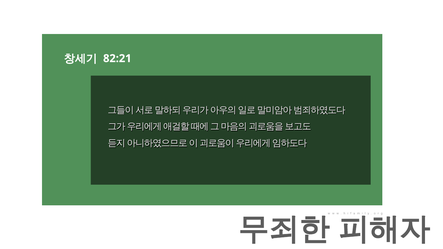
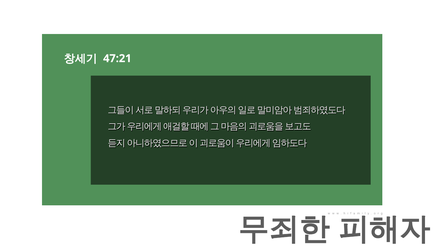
82:21: 82:21 -> 47:21 (117, 58)
